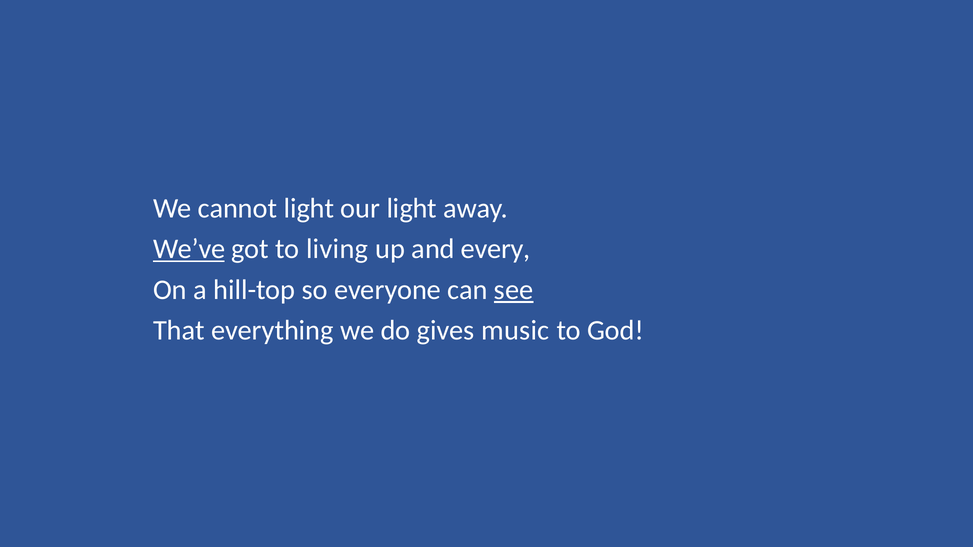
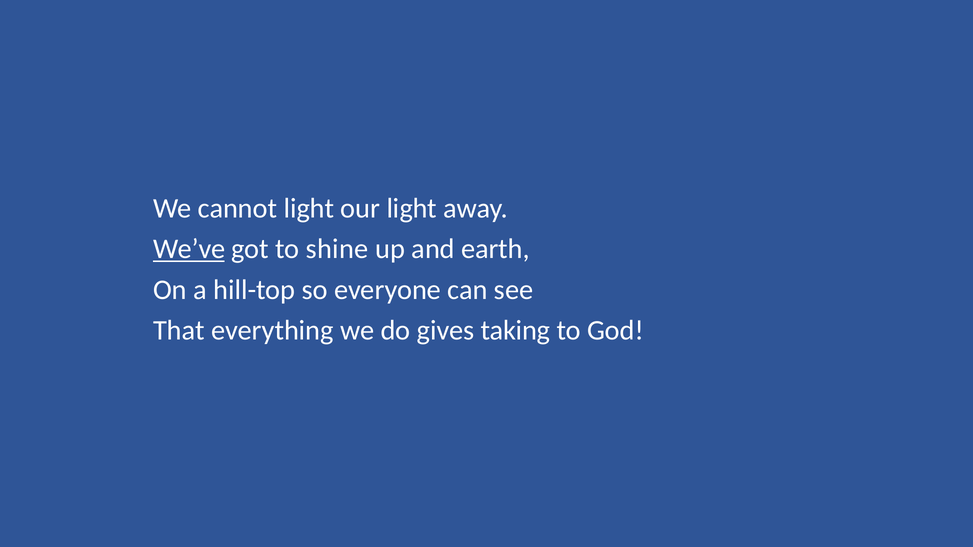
living: living -> shine (337, 249)
every: every -> earth (495, 249)
see underline: present -> none (514, 290)
music: music -> taking (515, 331)
